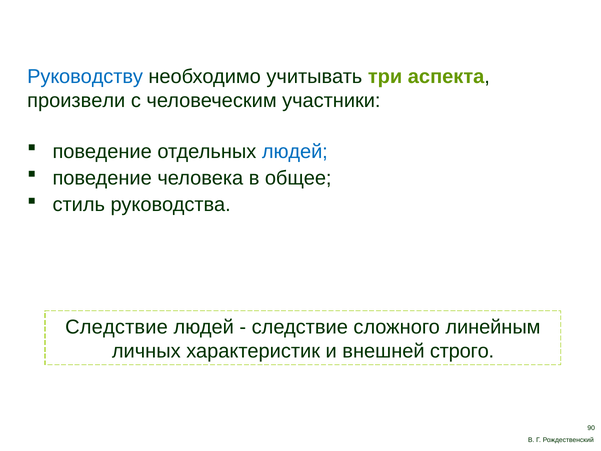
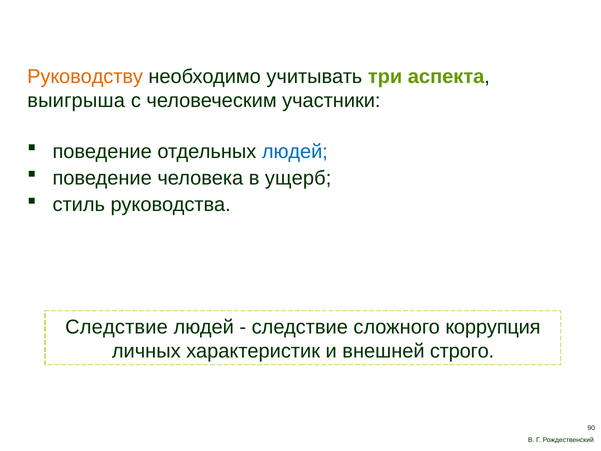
Руководству colour: blue -> orange (85, 77)
произвели: произвели -> выигрыша (76, 101)
общее: общее -> ущерб (298, 178)
линейным: линейным -> коррупция (493, 327)
